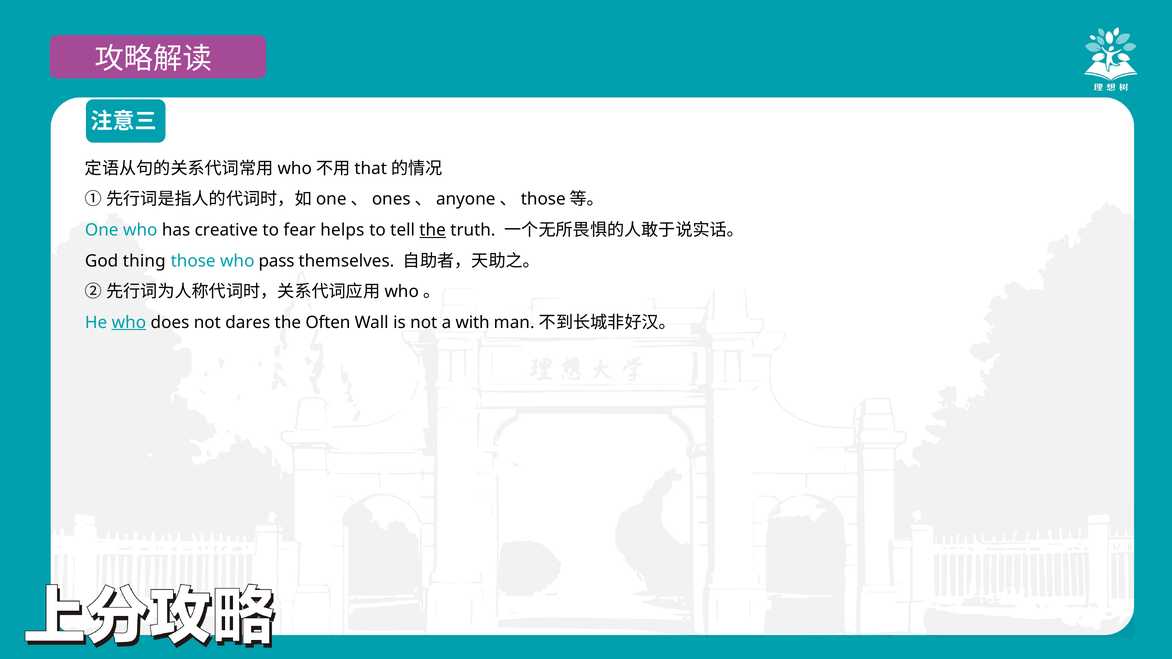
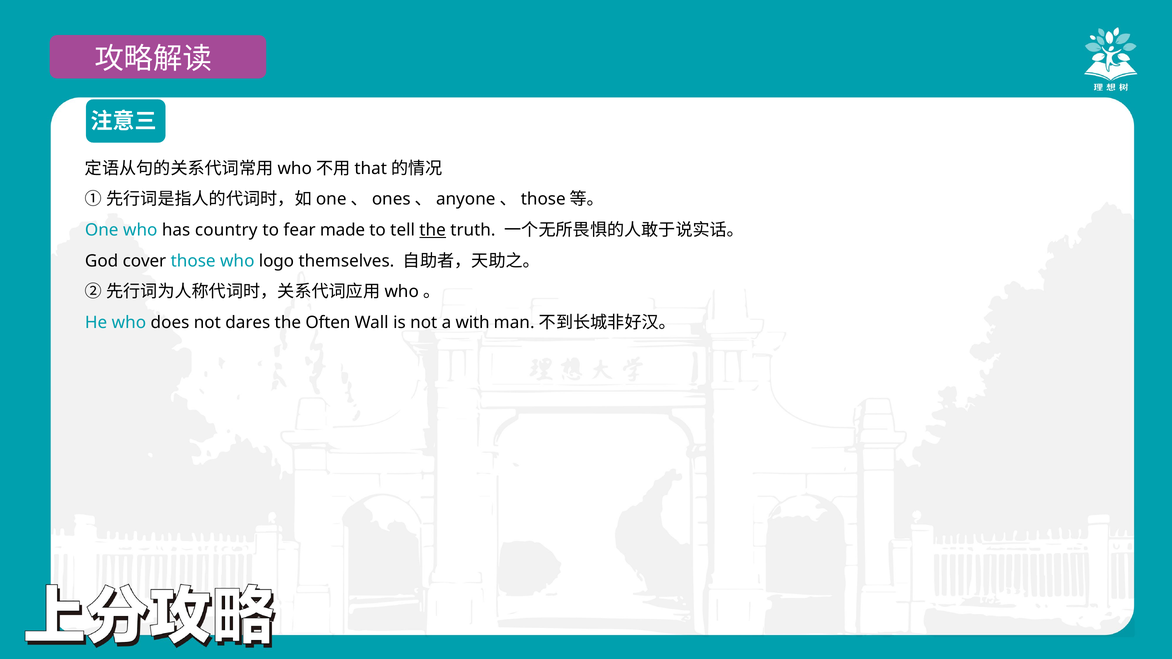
creative: creative -> country (226, 230)
helps: helps -> made (343, 230)
thing: thing -> cover (144, 261)
pass: pass -> logo (276, 261)
who underline: present -> none (129, 322)
